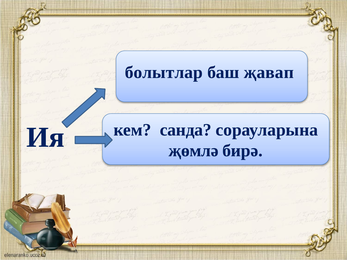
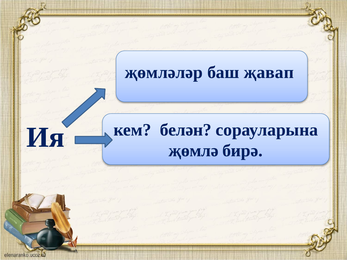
болытлар: болытлар -> җөмләләр (164, 72)
санда: санда -> белән (186, 130)
